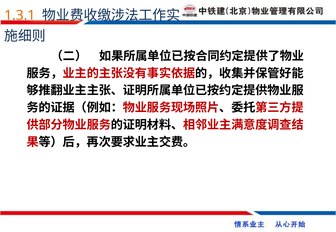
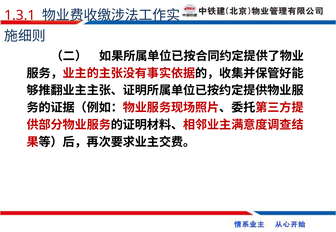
1.3.1 colour: orange -> red (20, 15)
